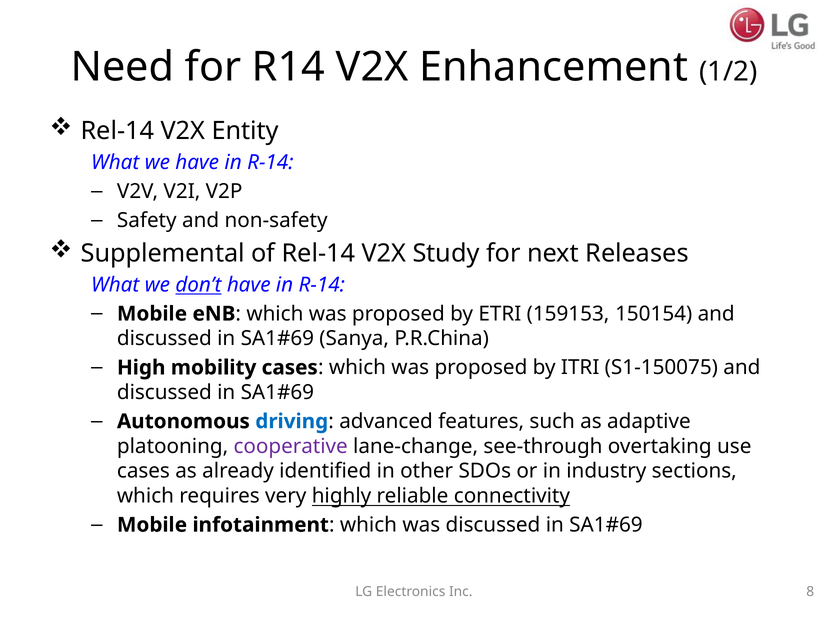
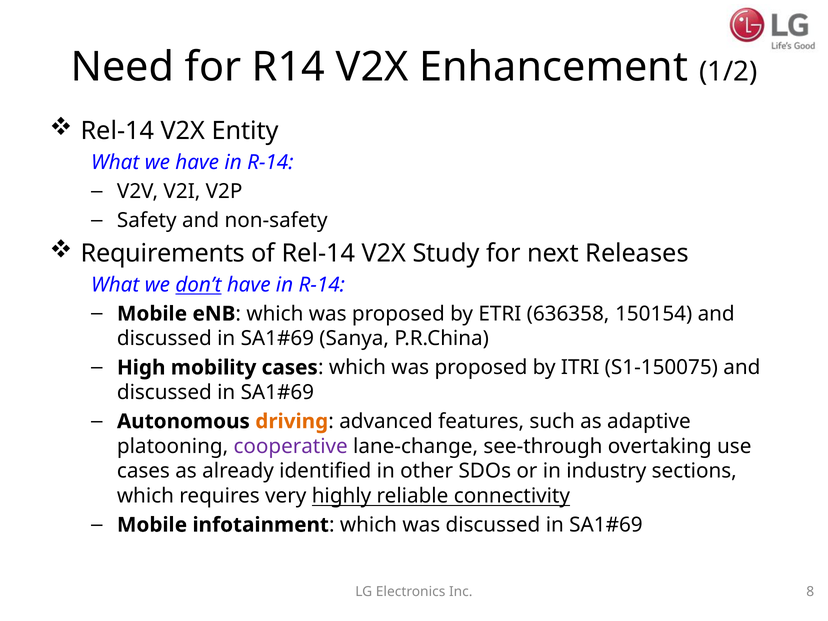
Supplemental: Supplemental -> Requirements (163, 253)
159153: 159153 -> 636358 (568, 314)
driving colour: blue -> orange (292, 421)
